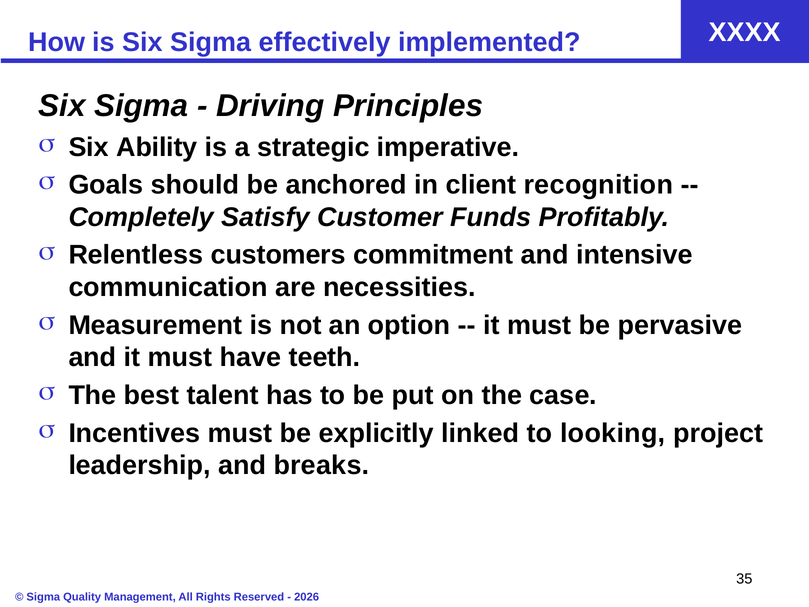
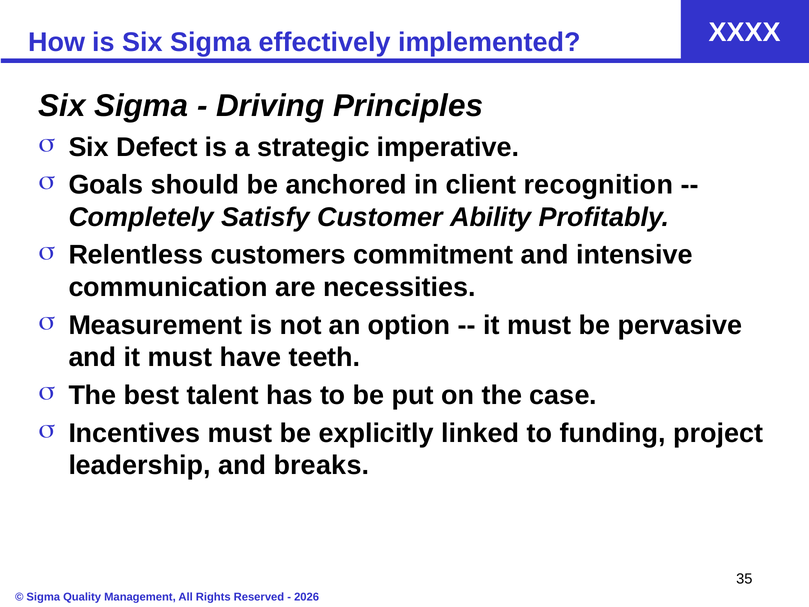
Ability: Ability -> Defect (157, 147)
Funds: Funds -> Ability (491, 217)
looking: looking -> funding (613, 433)
